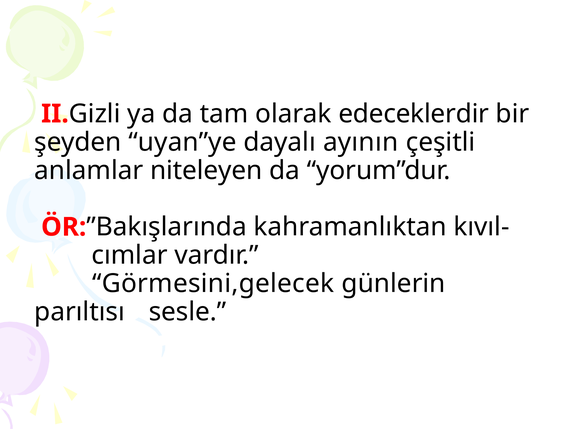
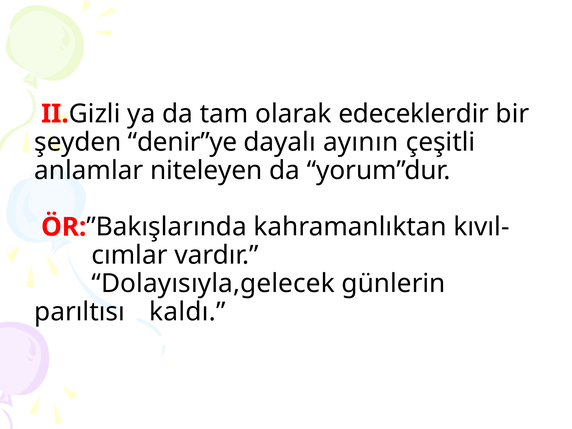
uyan”ye: uyan”ye -> denir”ye (183, 142)
Görmesini,gelecek: Görmesini,gelecek -> Dolayısıyla,gelecek (213, 284)
sesle: sesle -> kaldı (187, 312)
